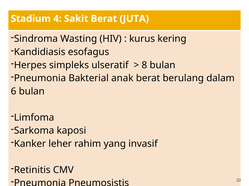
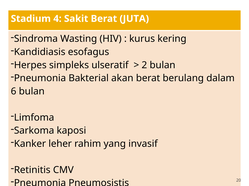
8: 8 -> 2 (144, 65)
anak: anak -> akan (122, 78)
